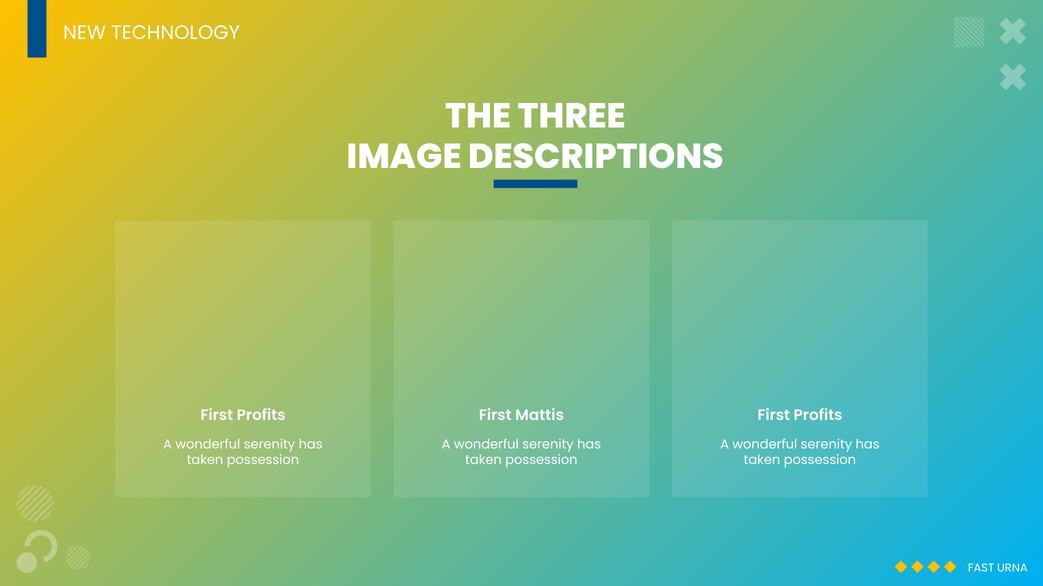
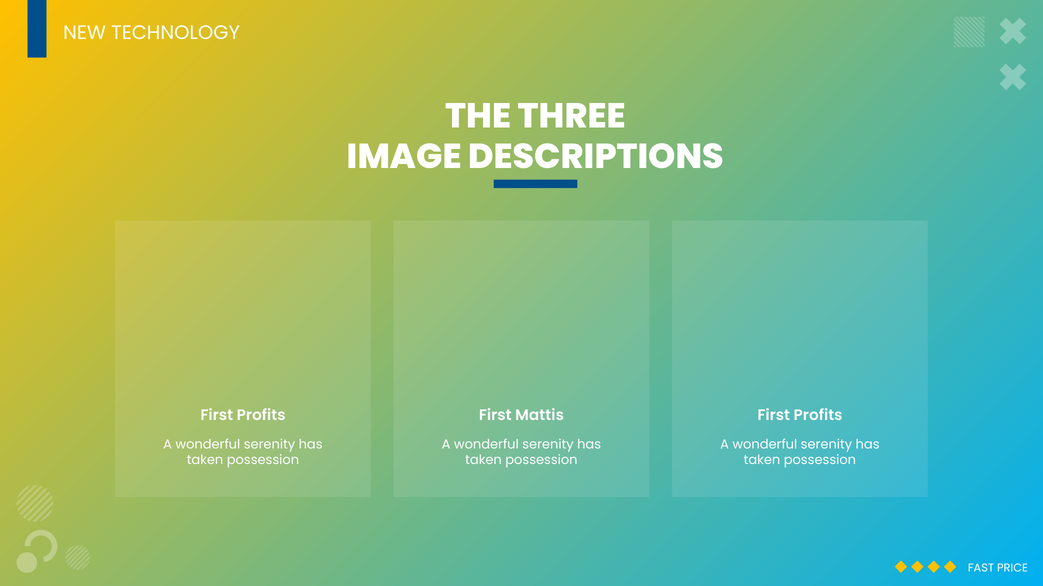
URNA: URNA -> PRICE (1012, 569)
